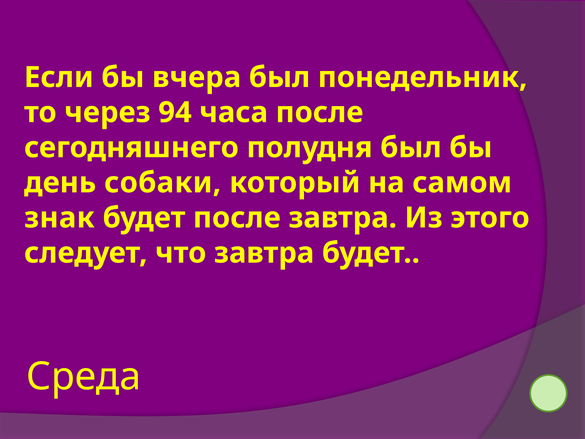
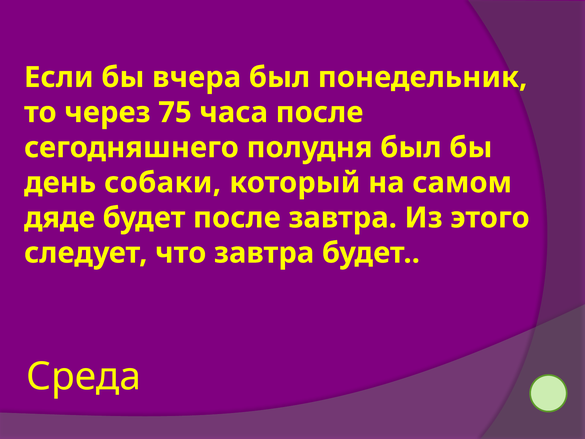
94: 94 -> 75 (175, 112)
знак: знак -> дяде (60, 218)
